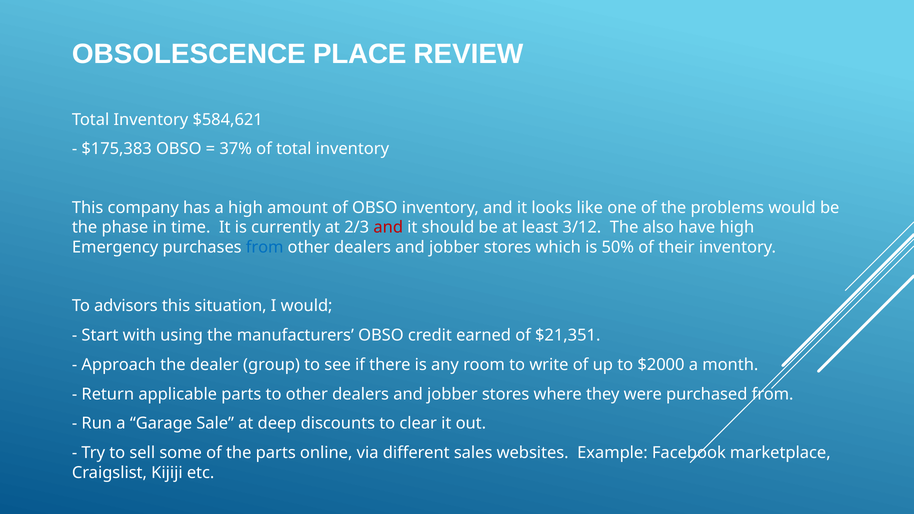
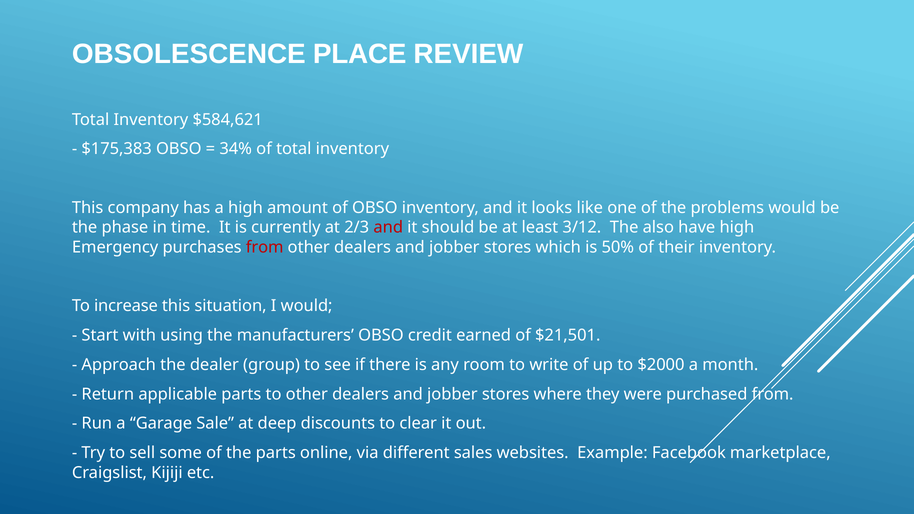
37%: 37% -> 34% (236, 149)
from colour: blue -> red (265, 247)
advisors: advisors -> increase (126, 306)
$21,351: $21,351 -> $21,501 (568, 335)
